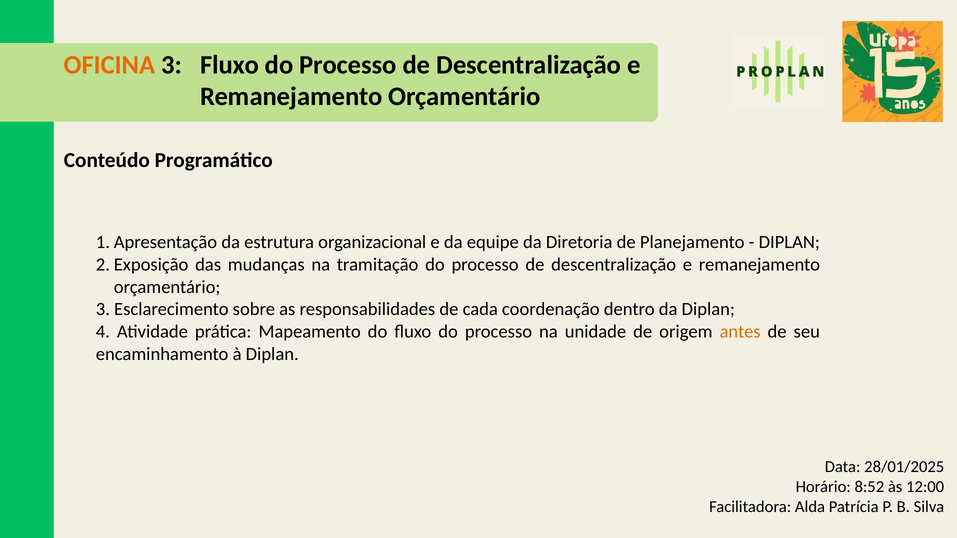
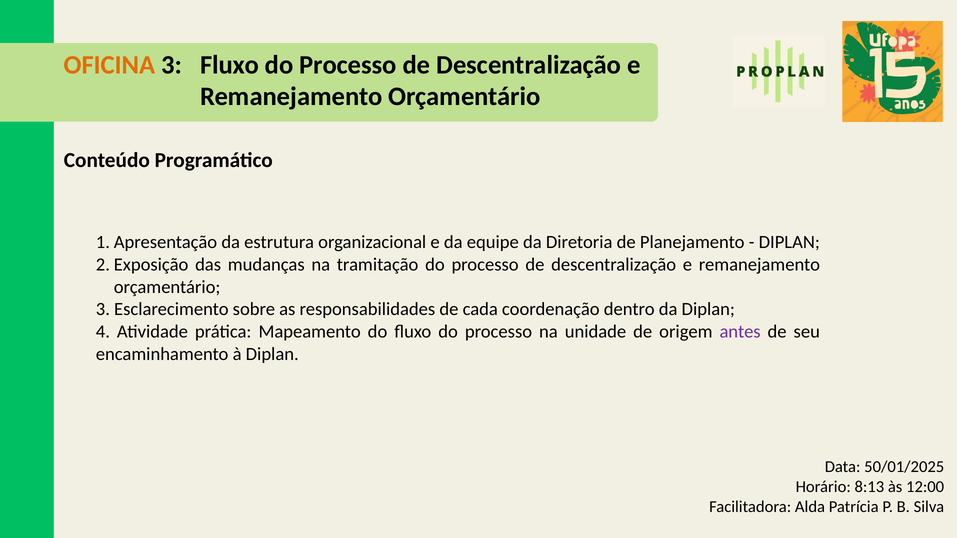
antes colour: orange -> purple (740, 332)
28/01/2025: 28/01/2025 -> 50/01/2025 (904, 467)
8:52: 8:52 -> 8:13 (869, 487)
